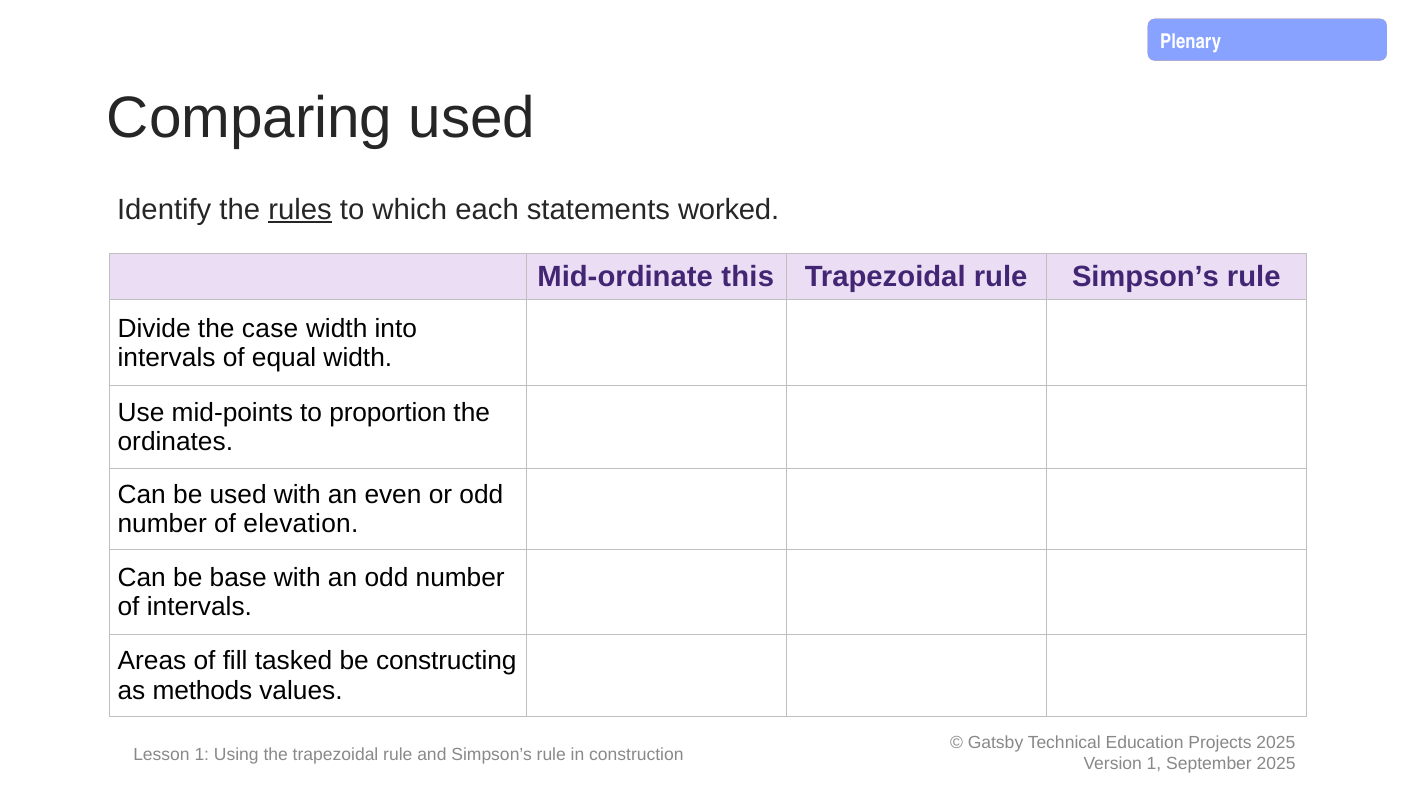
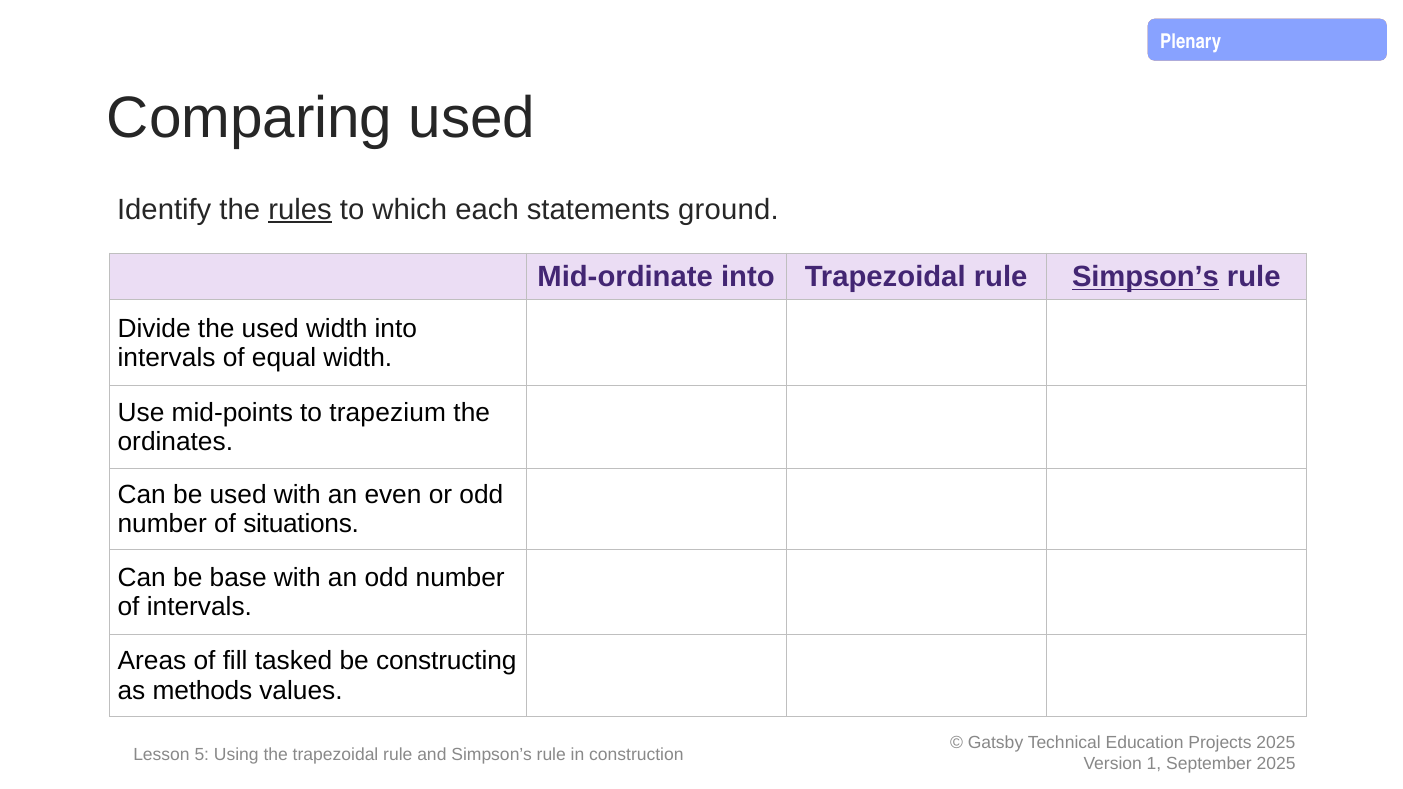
worked: worked -> ground (728, 210)
Mid-ordinate this: this -> into (748, 277)
Simpson’s underline: none -> present (1146, 277)
the case: case -> used (270, 328)
proportion: proportion -> trapezium (388, 413)
elevation: elevation -> situations (301, 524)
Lesson 1: 1 -> 5 (202, 754)
